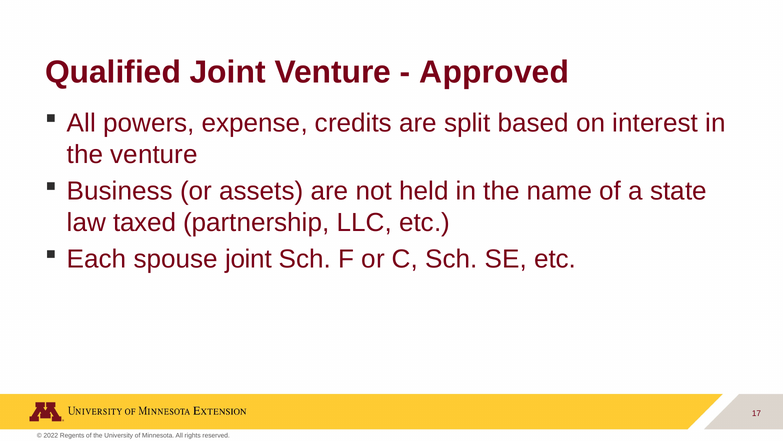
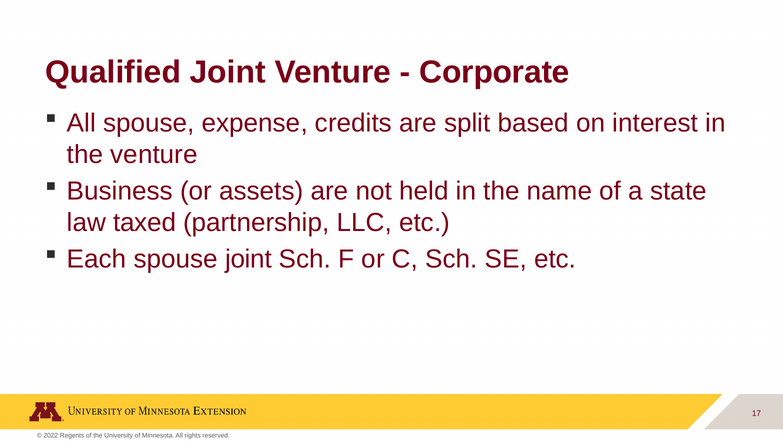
Approved: Approved -> Corporate (495, 72)
All powers: powers -> spouse (149, 123)
